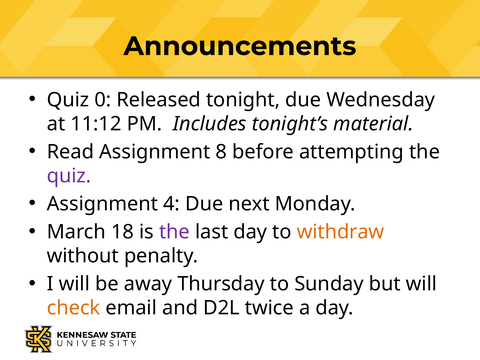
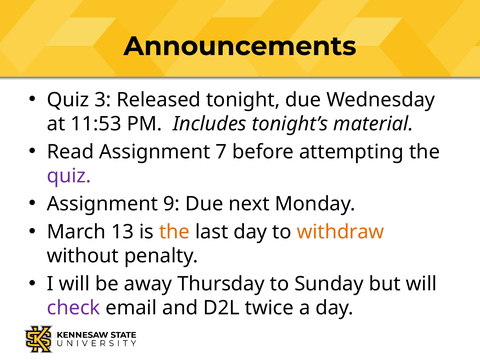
0: 0 -> 3 (103, 100)
11:12: 11:12 -> 11:53 (96, 124)
8: 8 -> 7 (221, 152)
4: 4 -> 9 (172, 204)
18: 18 -> 13 (123, 232)
the colour: purple -> orange (175, 232)
check colour: orange -> purple (74, 308)
